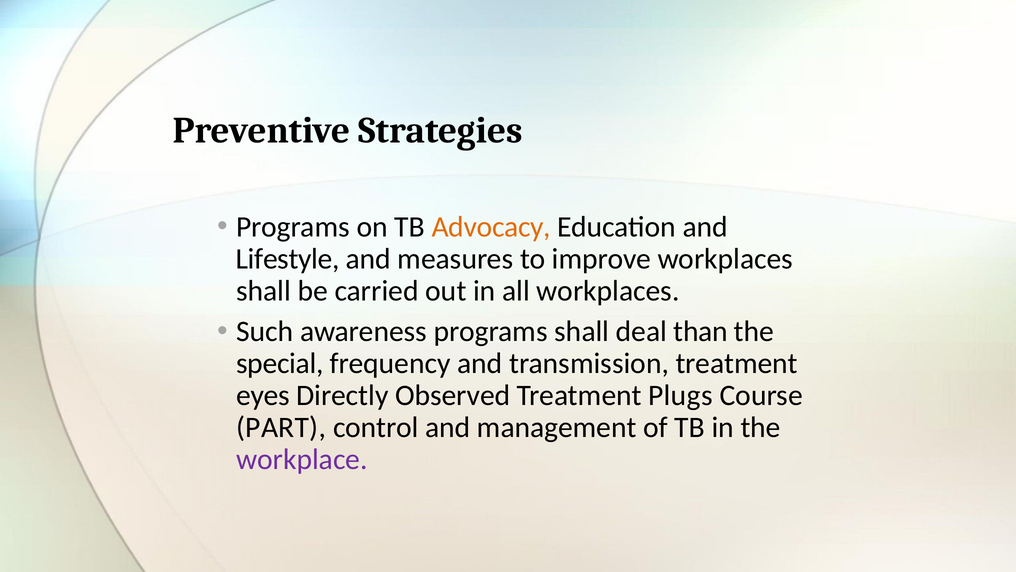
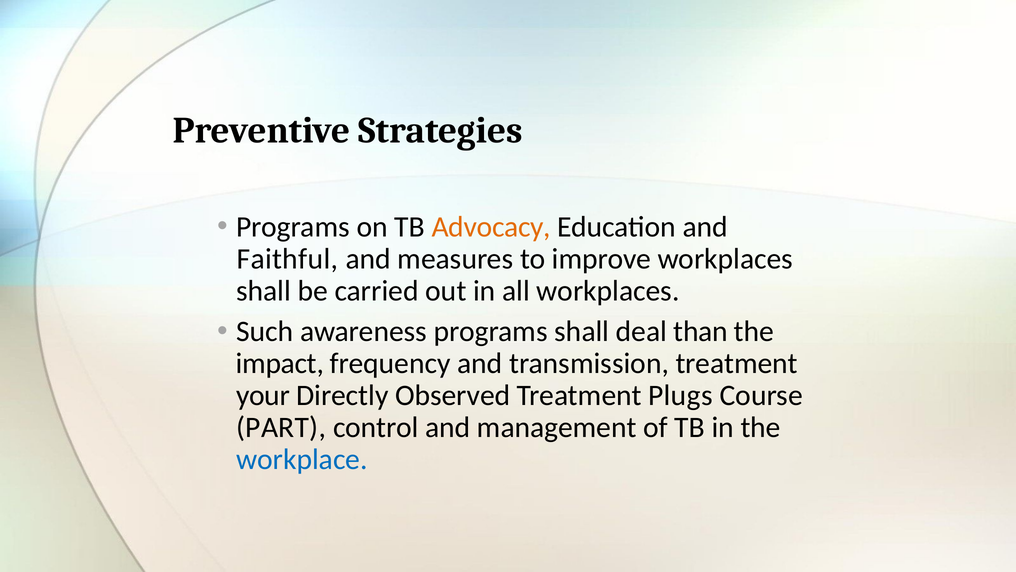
Lifestyle: Lifestyle -> Faithful (287, 259)
special: special -> impact (280, 363)
eyes: eyes -> your (263, 395)
workplace colour: purple -> blue (302, 459)
